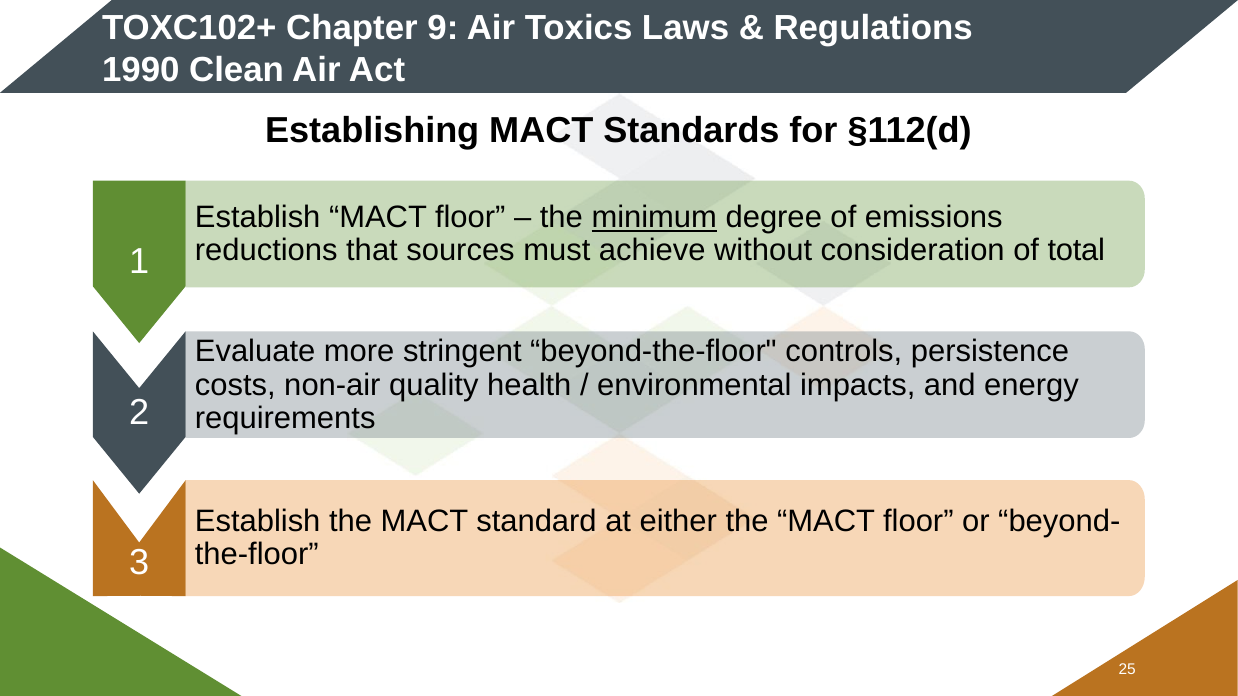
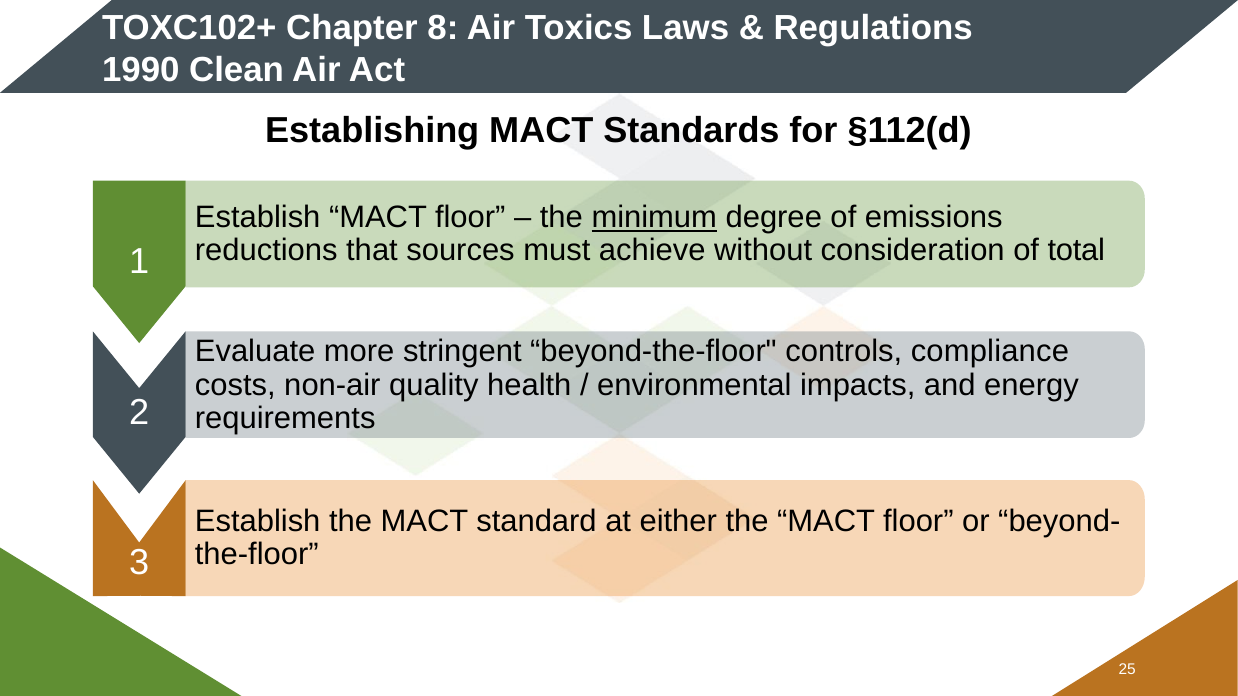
9: 9 -> 8 (443, 28)
persistence: persistence -> compliance (990, 352)
